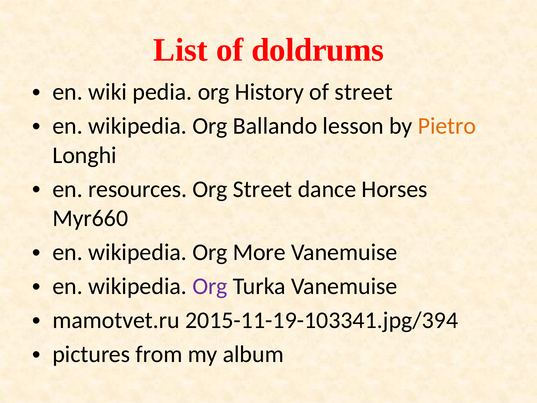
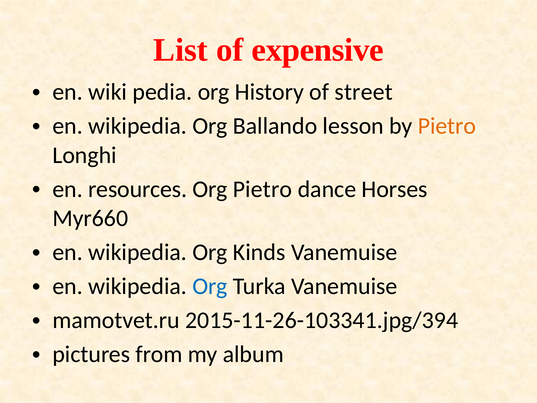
doldrums: doldrums -> expensive (318, 50)
Org Street: Street -> Pietro (263, 189)
More: More -> Kinds (259, 252)
Org colour: purple -> blue (210, 286)
2015-11-19-103341.jpg/394: 2015-11-19-103341.jpg/394 -> 2015-11-26-103341.jpg/394 (322, 320)
